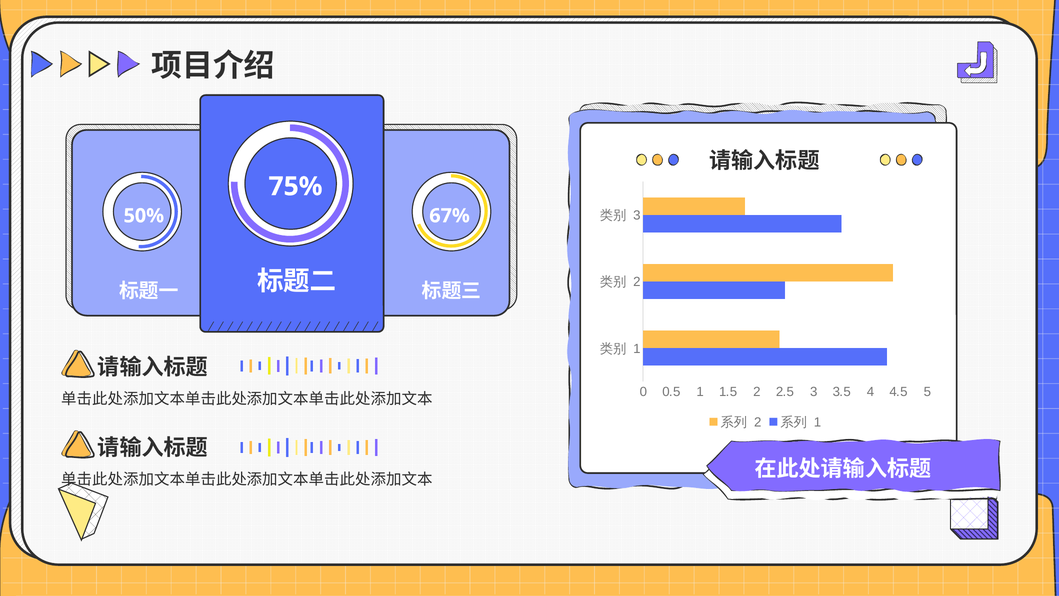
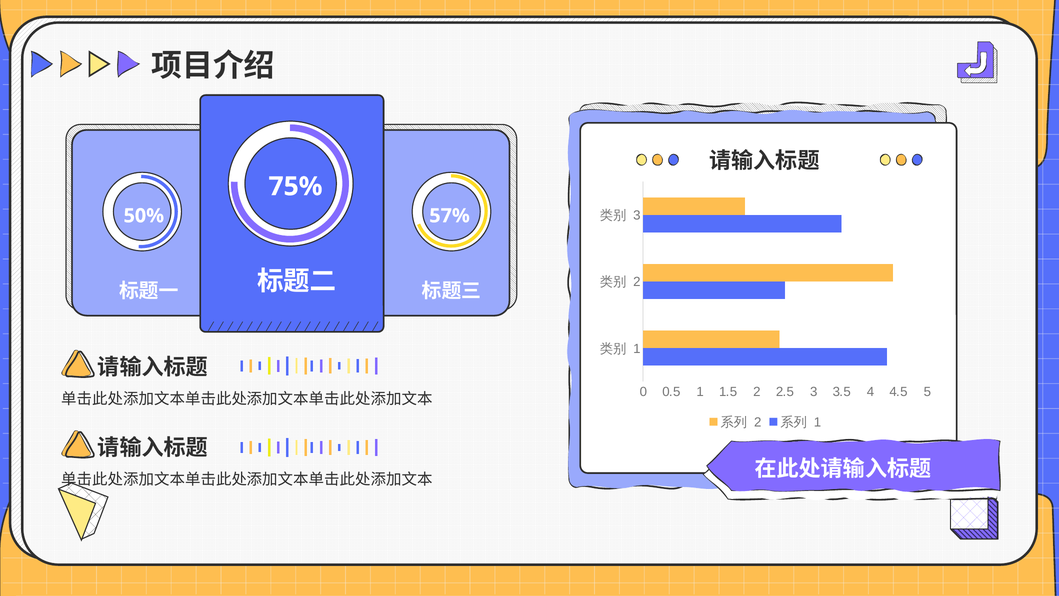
67%: 67% -> 57% (450, 216)
